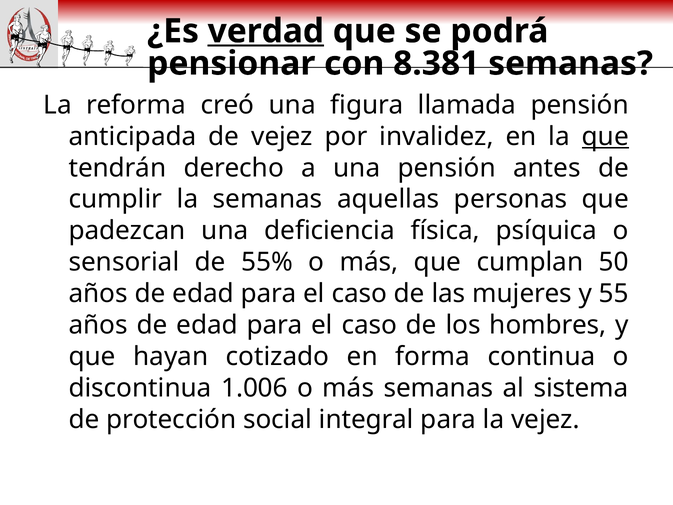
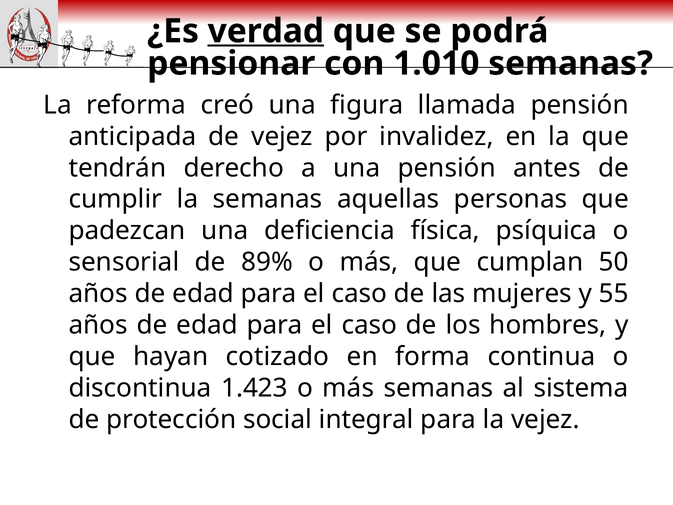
8.381: 8.381 -> 1.010 (436, 63)
que underline: present -> none (605, 136)
55%: 55% -> 89% (267, 262)
1.006: 1.006 -> 1.423 (254, 388)
